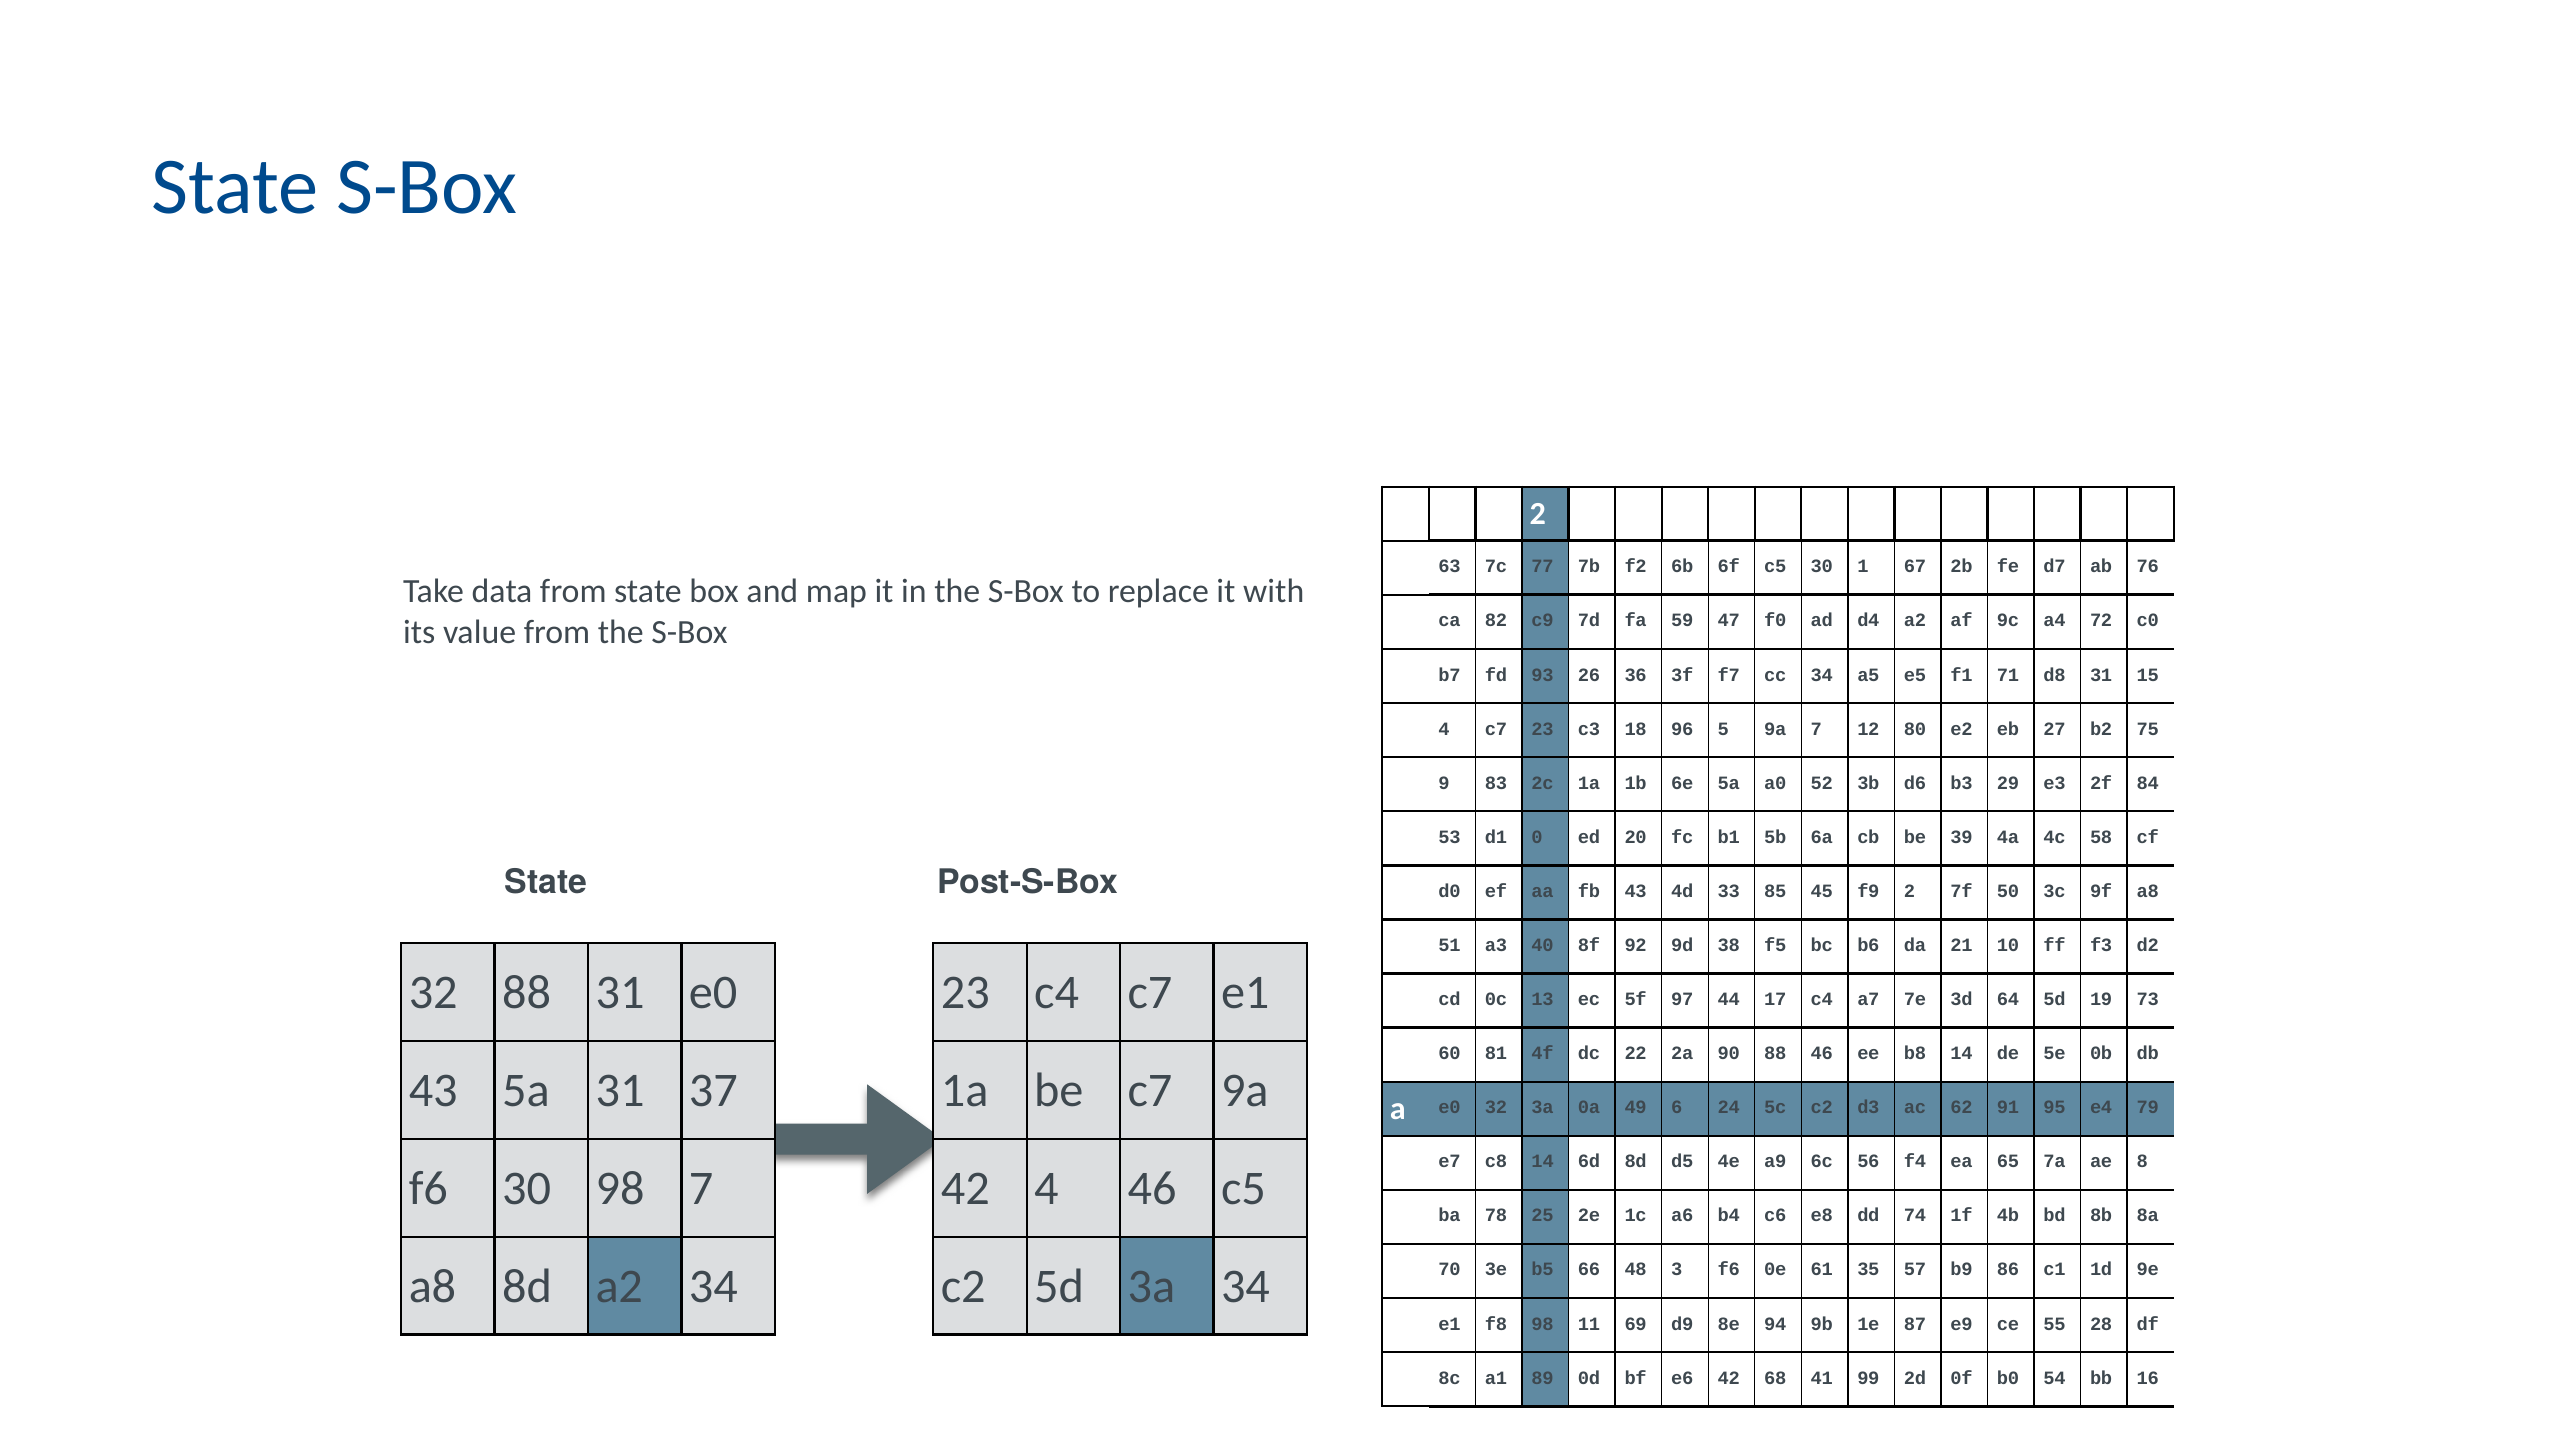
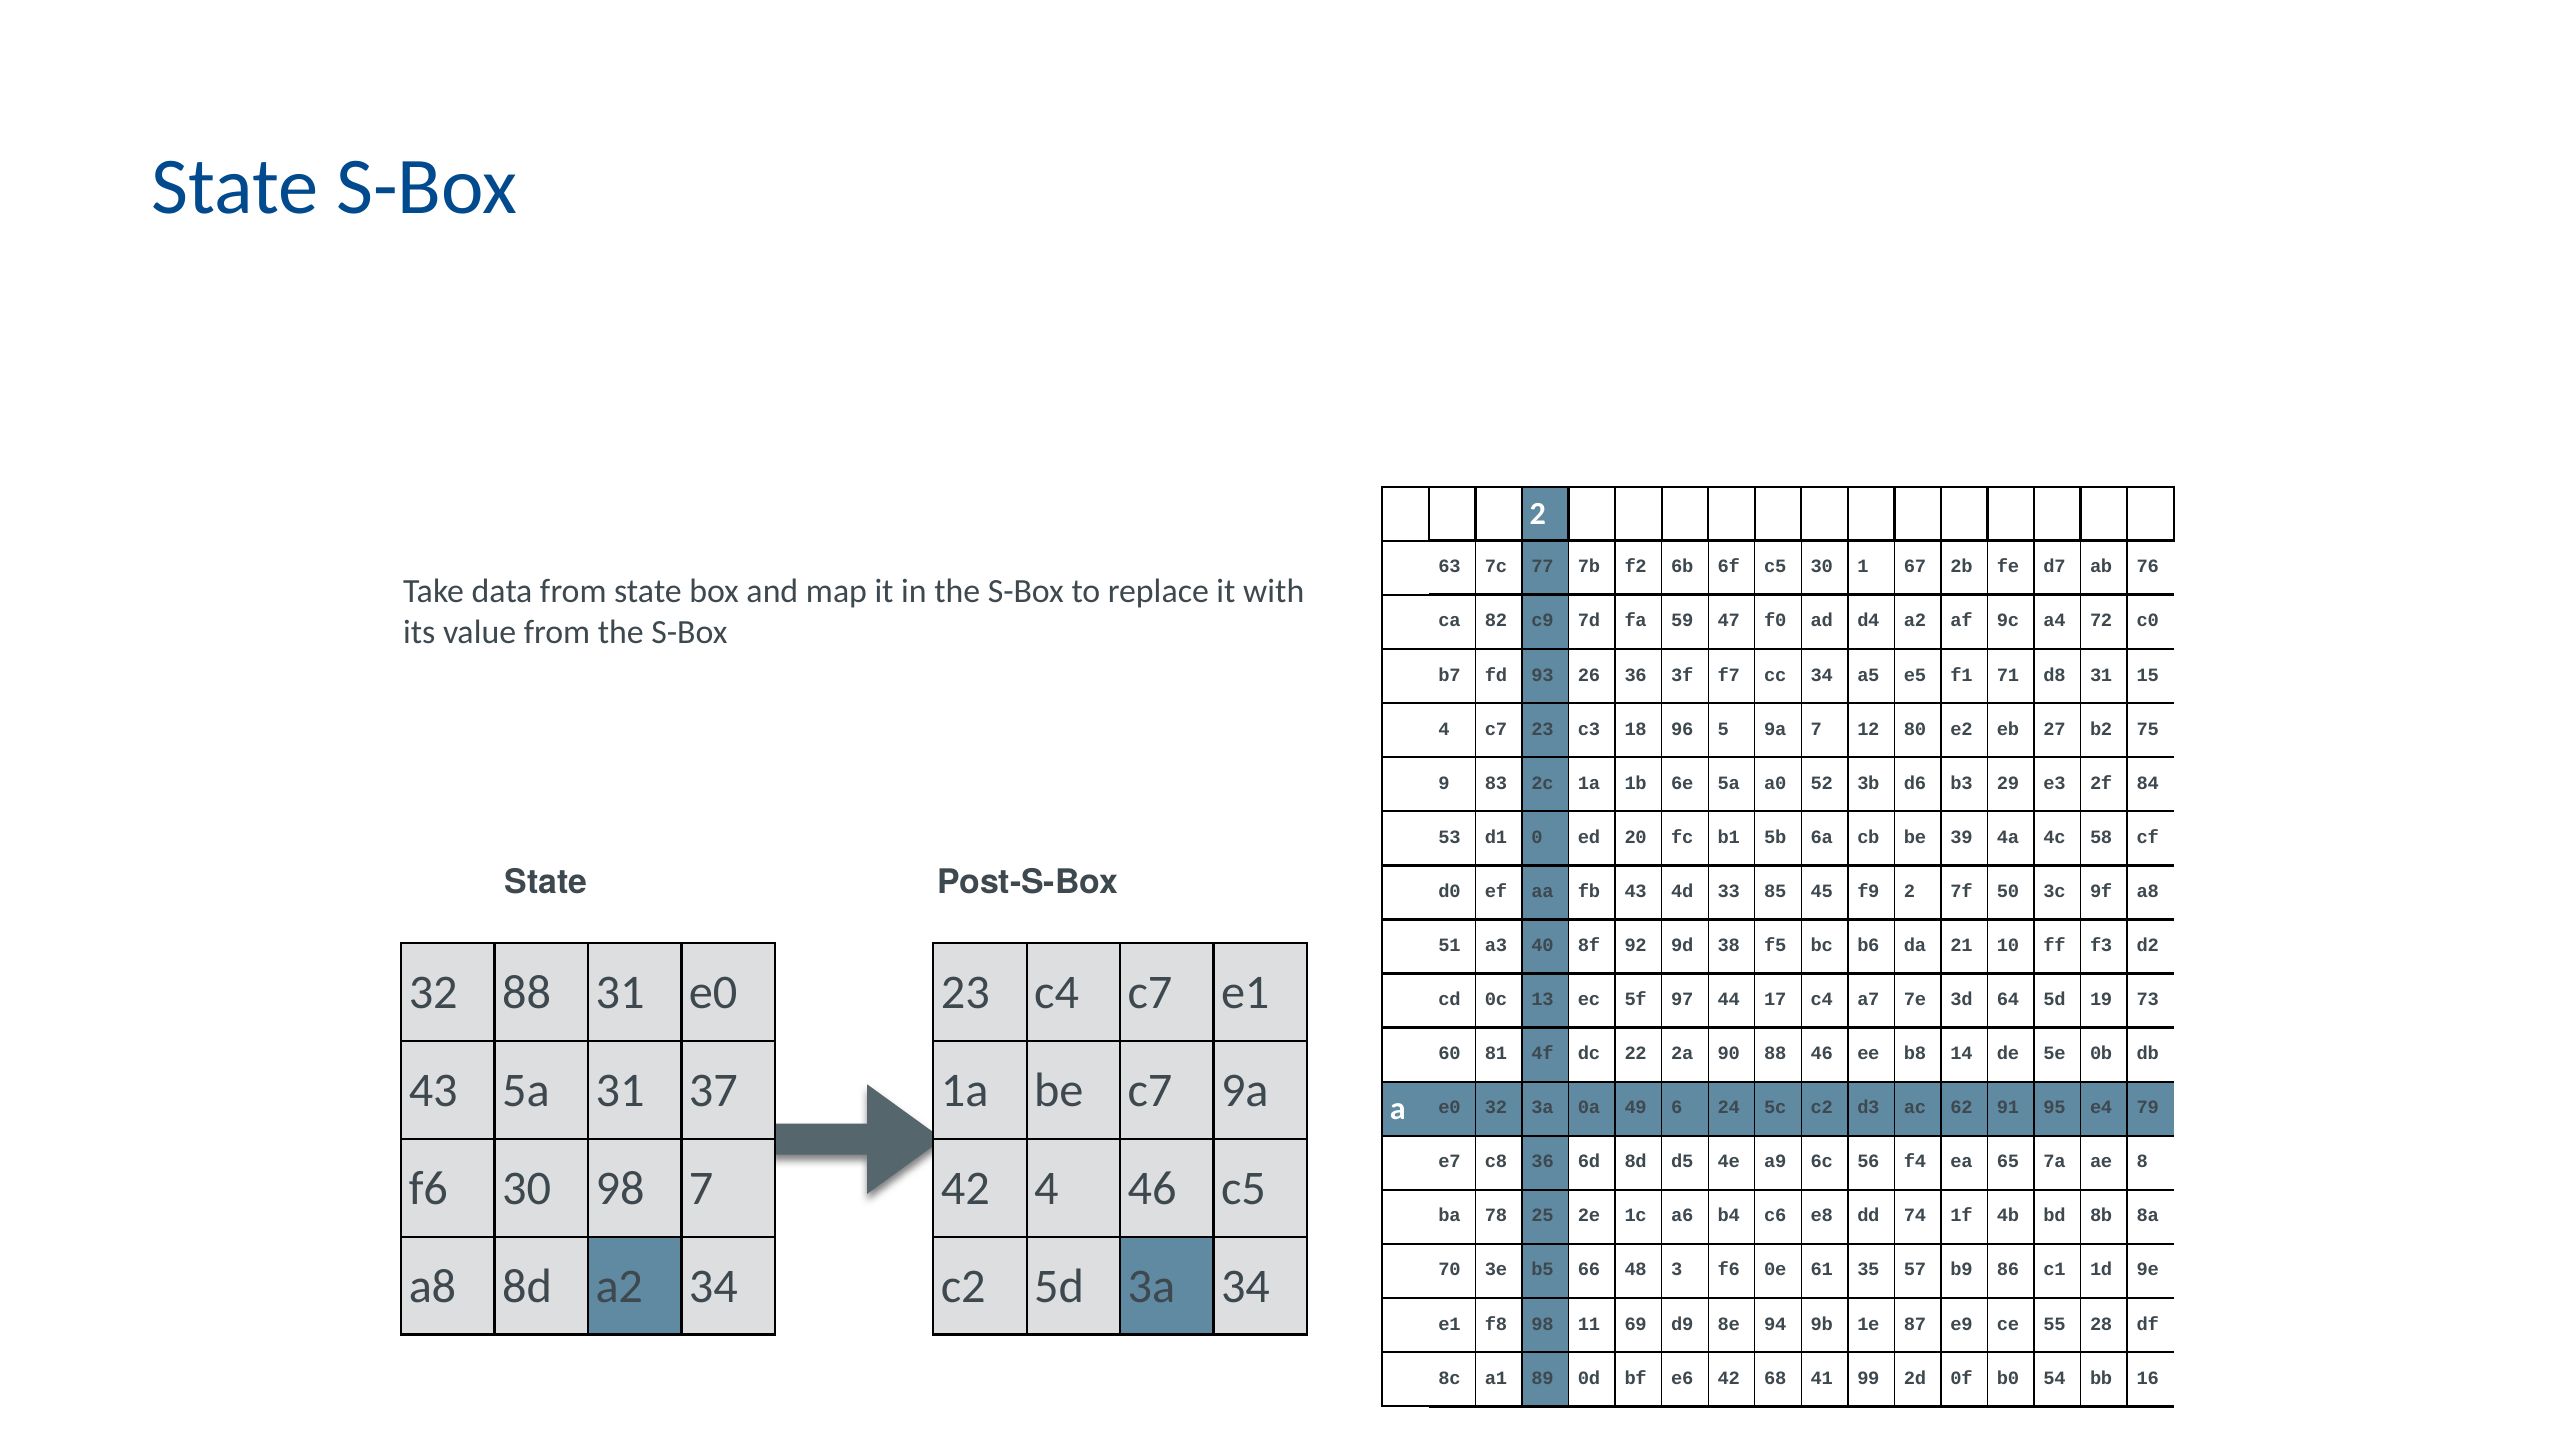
c8 14: 14 -> 36 (1543, 1162)
